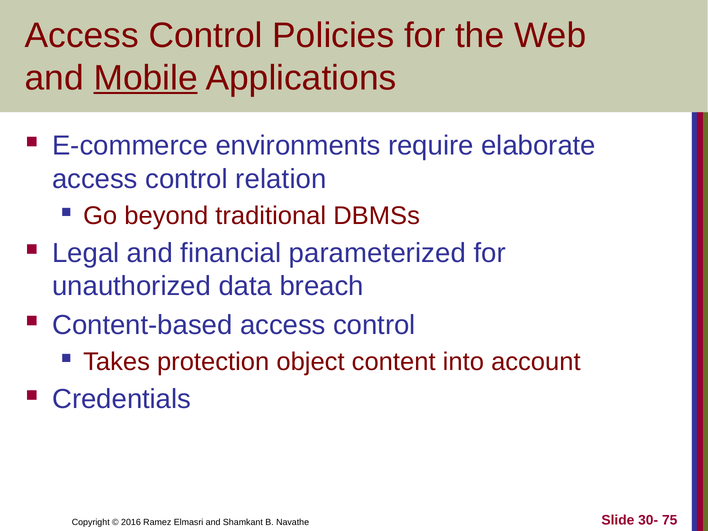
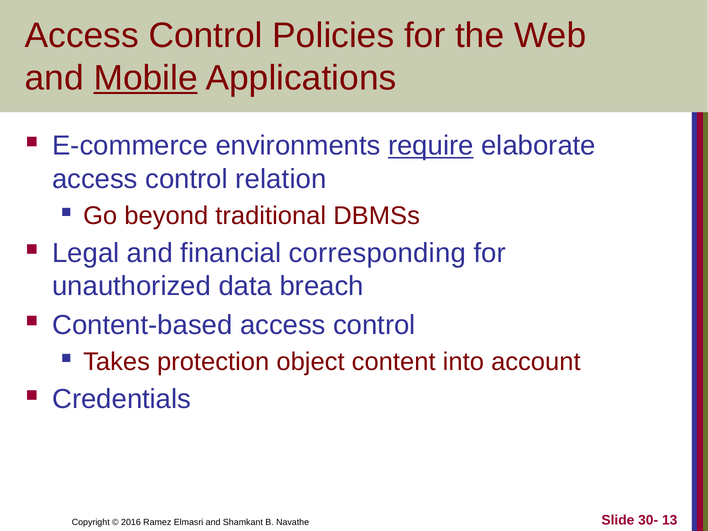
require underline: none -> present (431, 146)
parameterized: parameterized -> corresponding (377, 253)
75: 75 -> 13 (670, 520)
